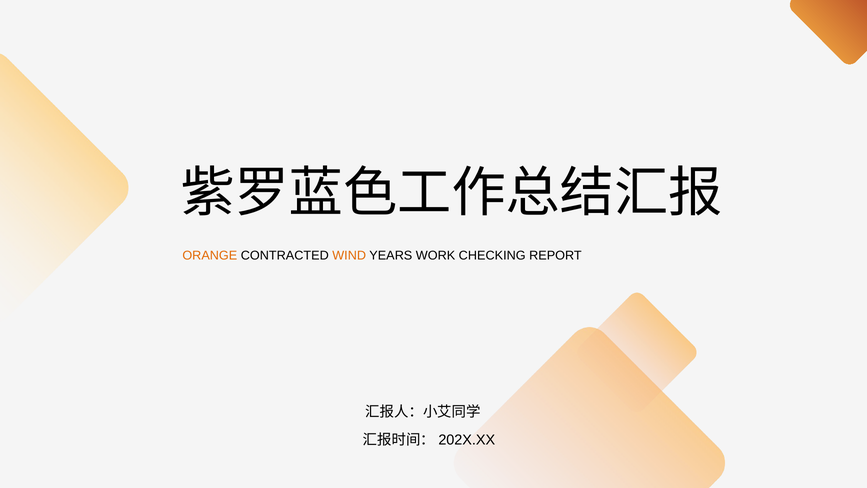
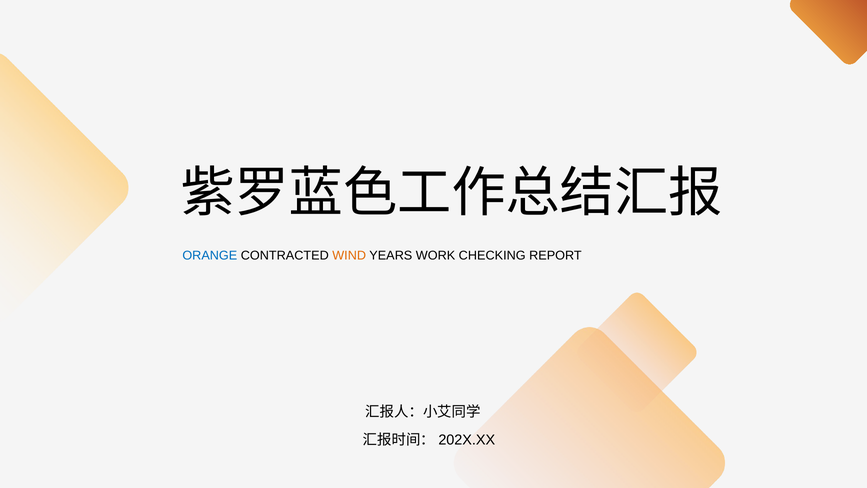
ORANGE colour: orange -> blue (210, 255)
